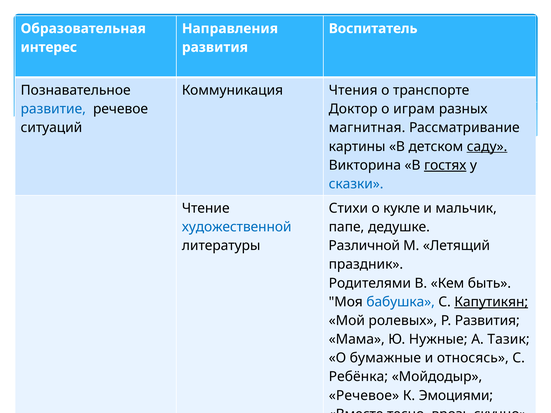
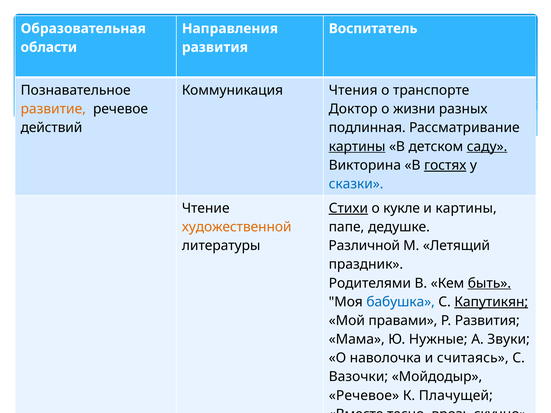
интерес: интерес -> области (49, 47)
развитие colour: blue -> orange (53, 109)
играм: играм -> жизни (414, 109)
ситуаций: ситуаций -> действий (51, 128)
магнитная: магнитная -> подлинная (367, 128)
картины underline: none -> present (357, 147)
Стихи underline: none -> present (348, 208)
и мальчик: мальчик -> картины (466, 208)
художественной colour: blue -> orange (237, 227)
быть underline: none -> present (489, 283)
ролевых: ролевых -> правами (403, 321)
Тазик: Тазик -> Звуки (509, 340)
бумажные: бумажные -> наволочка (385, 358)
относясь: относясь -> считаясь (473, 358)
Ребёнка: Ребёнка -> Вазочки (358, 377)
Эмоциями: Эмоциями -> Плачущей (456, 396)
